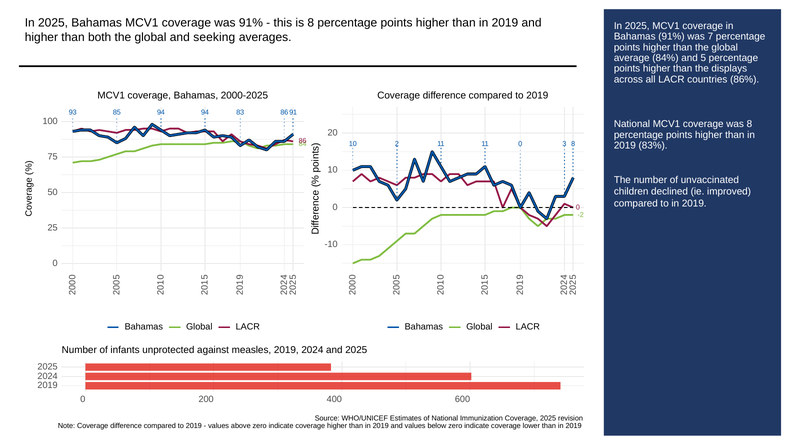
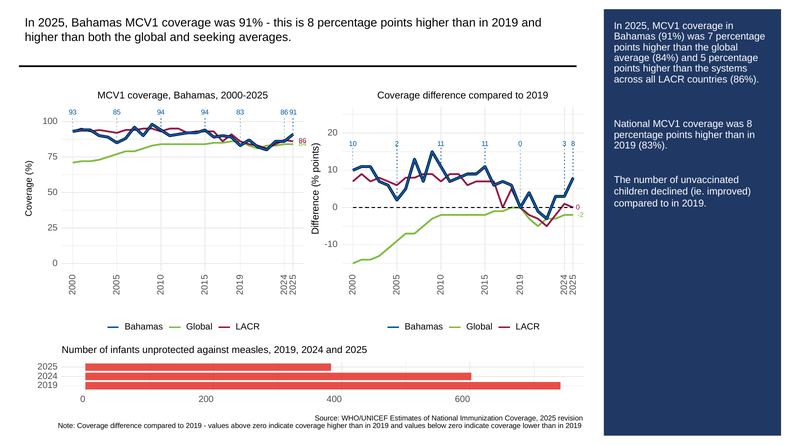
displays: displays -> systems (729, 69)
